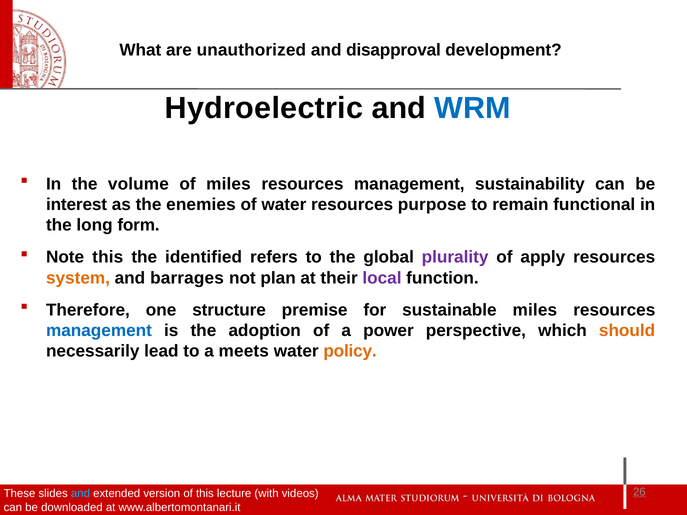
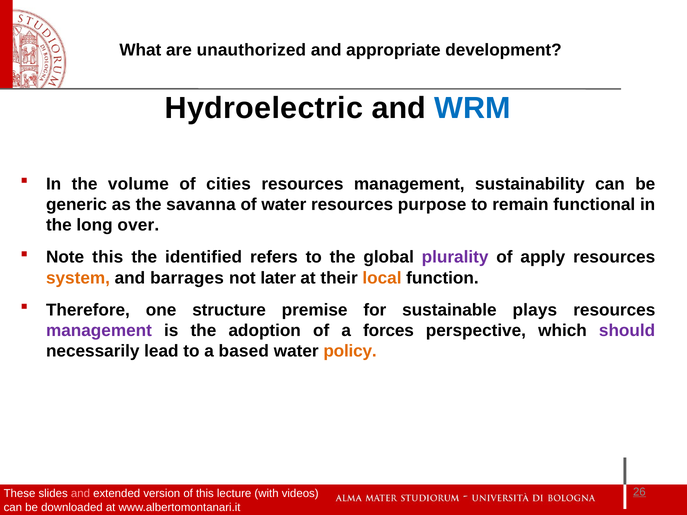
disapproval: disapproval -> appropriate (393, 50)
of miles: miles -> cities (228, 184)
interest: interest -> generic (77, 205)
enemies: enemies -> savanna (201, 205)
form: form -> over (138, 225)
plan: plan -> later (278, 278)
local colour: purple -> orange (382, 278)
sustainable miles: miles -> plays (535, 310)
management colour: blue -> purple (99, 331)
power: power -> forces (389, 331)
should colour: orange -> purple (627, 331)
meets: meets -> based (244, 351)
and colour: light blue -> pink (80, 494)
